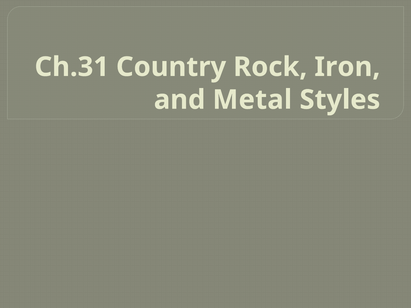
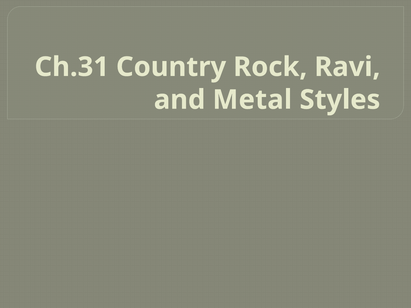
Iron: Iron -> Ravi (347, 67)
